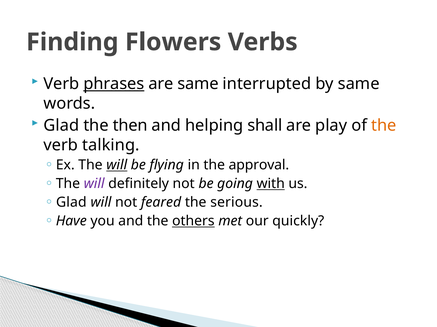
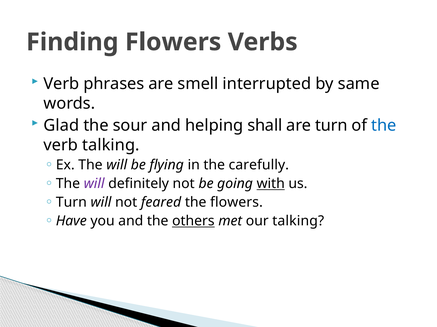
phrases underline: present -> none (114, 84)
are same: same -> smell (198, 84)
then: then -> sour (130, 126)
are play: play -> turn (331, 126)
the colour: orange -> blue (384, 126)
will underline: present -> none (117, 165)
approval: approval -> carefully (259, 165)
Glad: Glad -> Turn (71, 203)
the serious: serious -> flowers (236, 203)
our quickly: quickly -> talking (298, 222)
